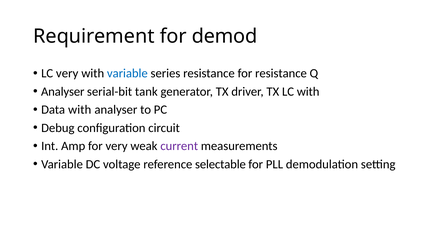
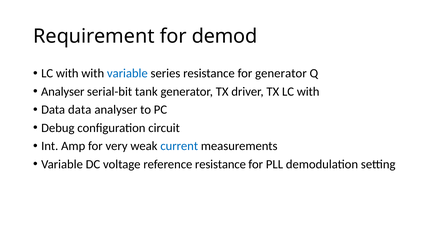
very: very -> with (67, 73)
for resistance: resistance -> generator (281, 73)
Data with: with -> data (80, 110)
current colour: purple -> blue (179, 146)
reference selectable: selectable -> resistance (220, 164)
